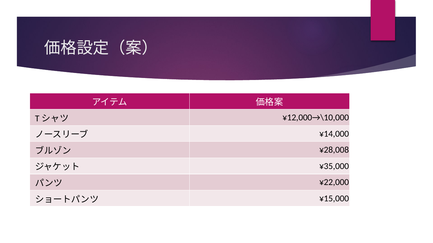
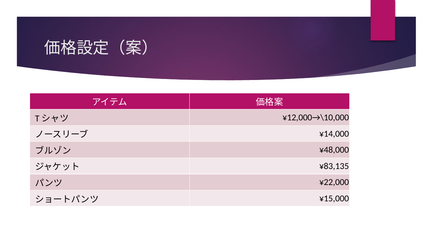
¥28,008: ¥28,008 -> ¥48,000 (334, 150)
¥35,000: ¥35,000 -> ¥83,135 (334, 167)
